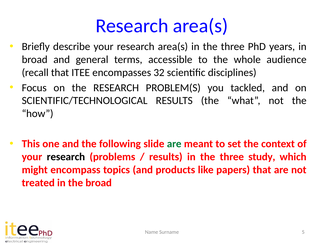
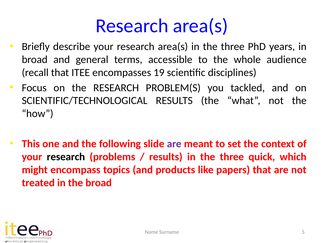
32: 32 -> 19 (159, 73)
are colour: green -> purple (174, 144)
study: study -> quick (262, 157)
